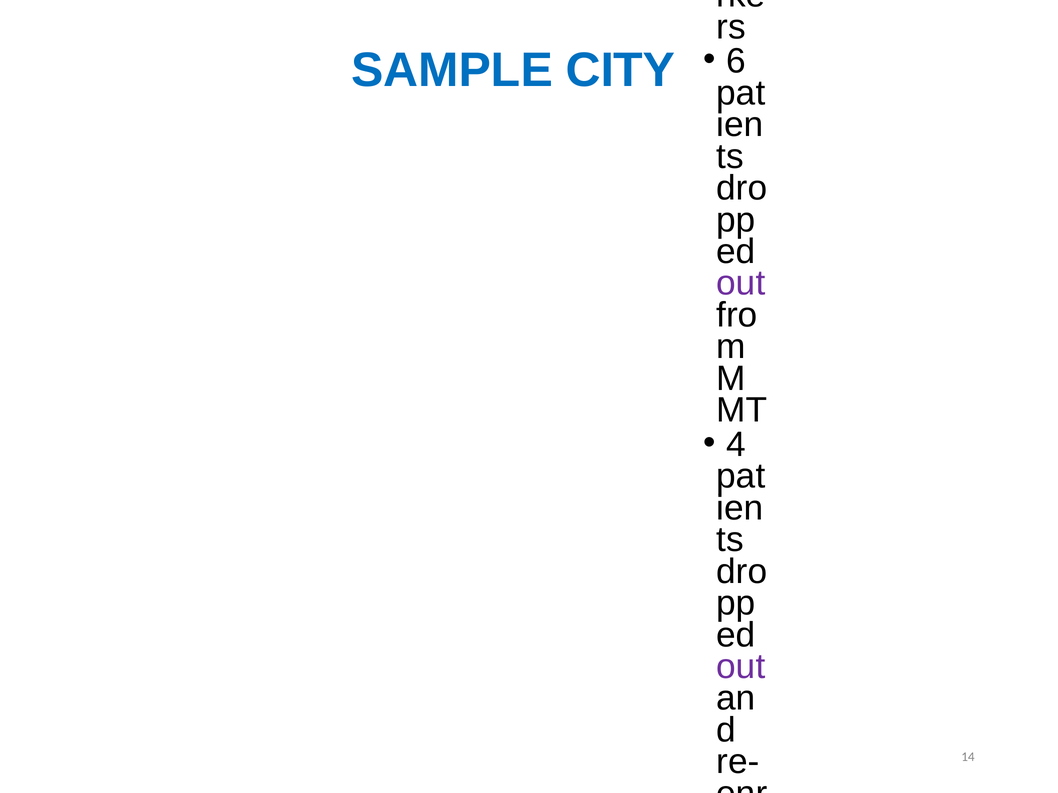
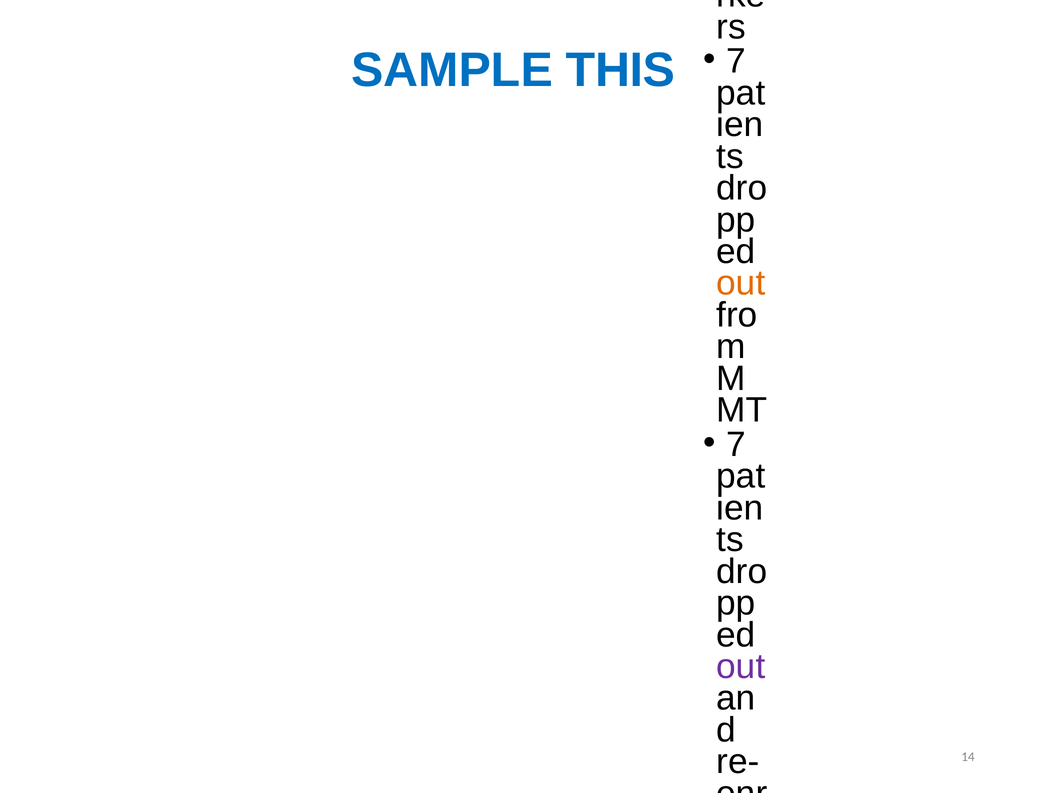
6: 6 -> 7 (736, 61)
CITY: CITY -> THIS (620, 70)
out colour: purple -> orange (741, 284)
4: 4 -> 7 (736, 445)
